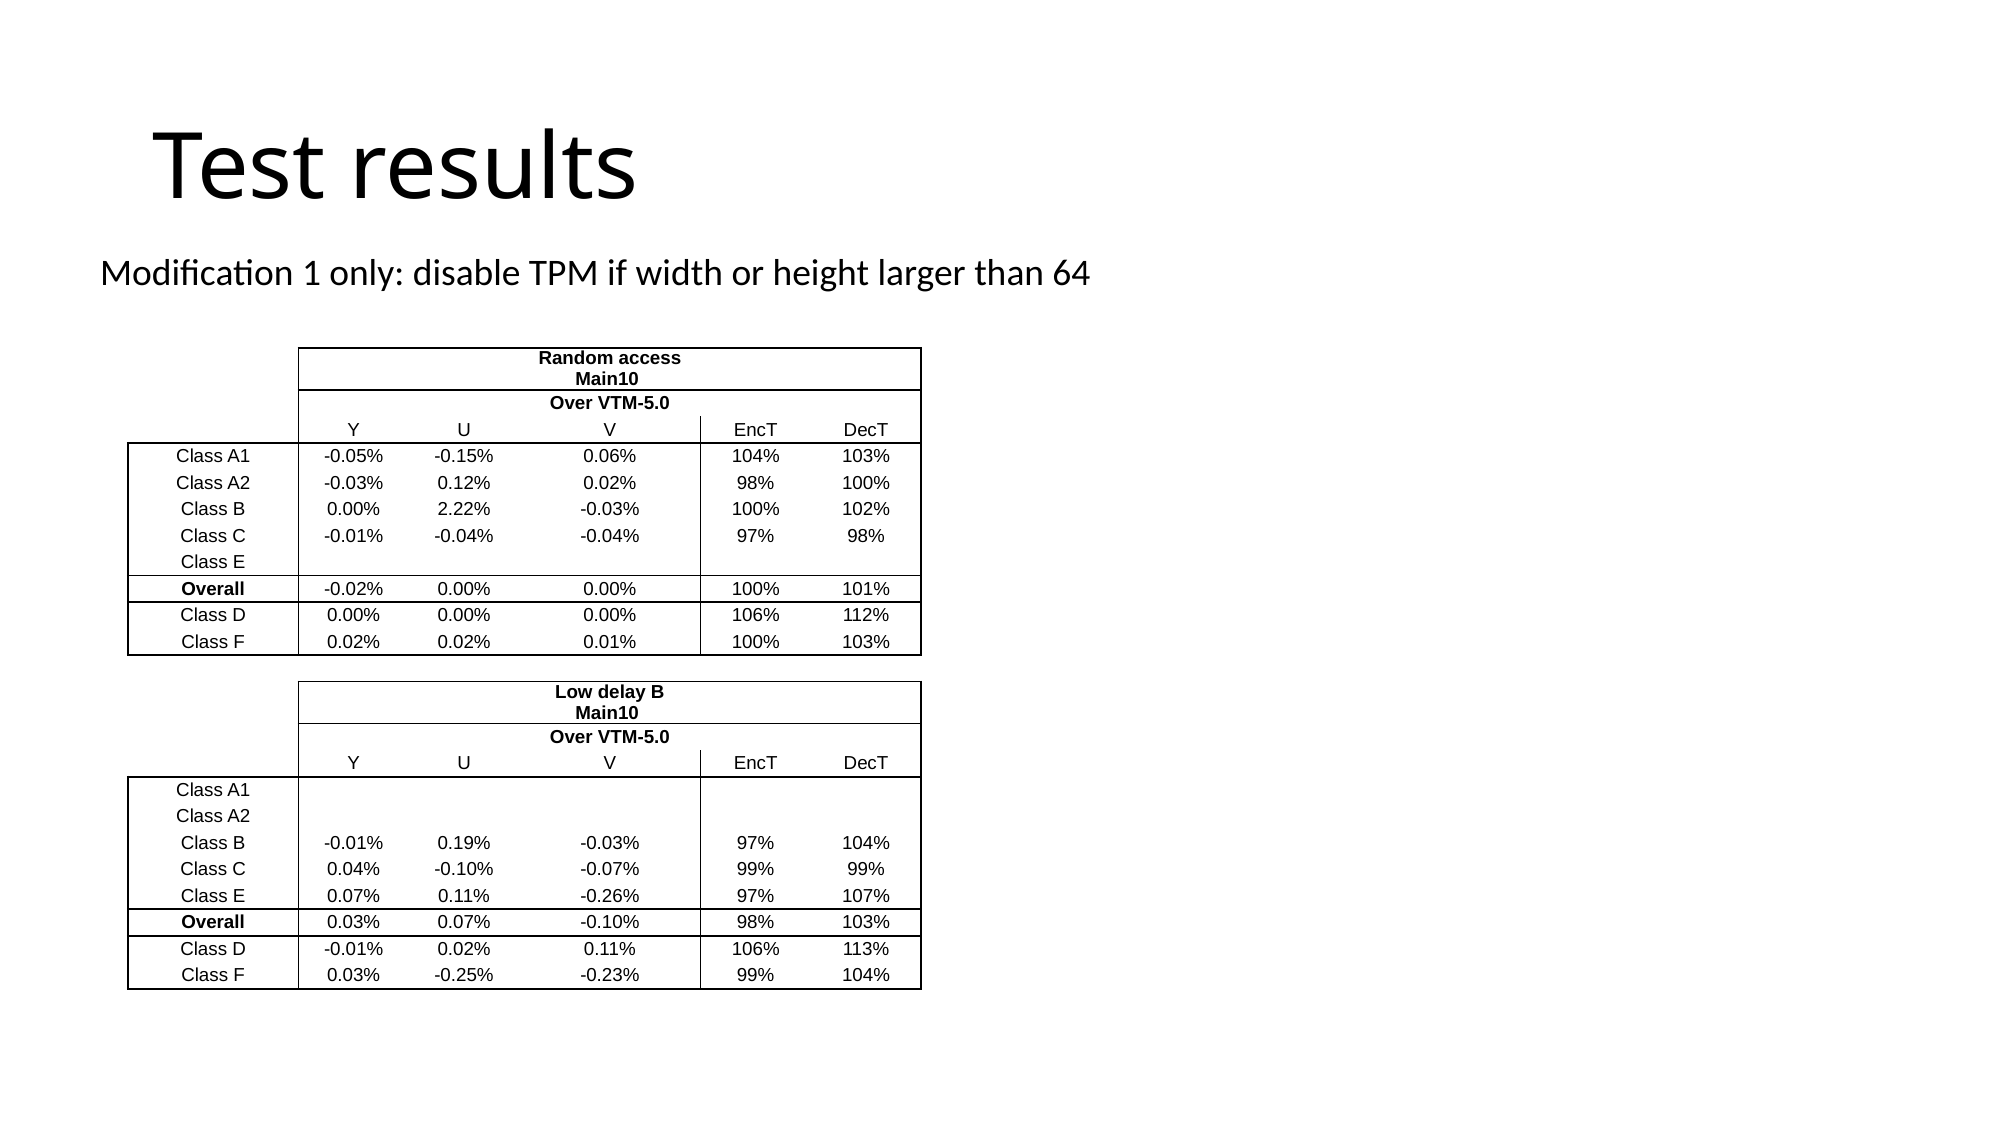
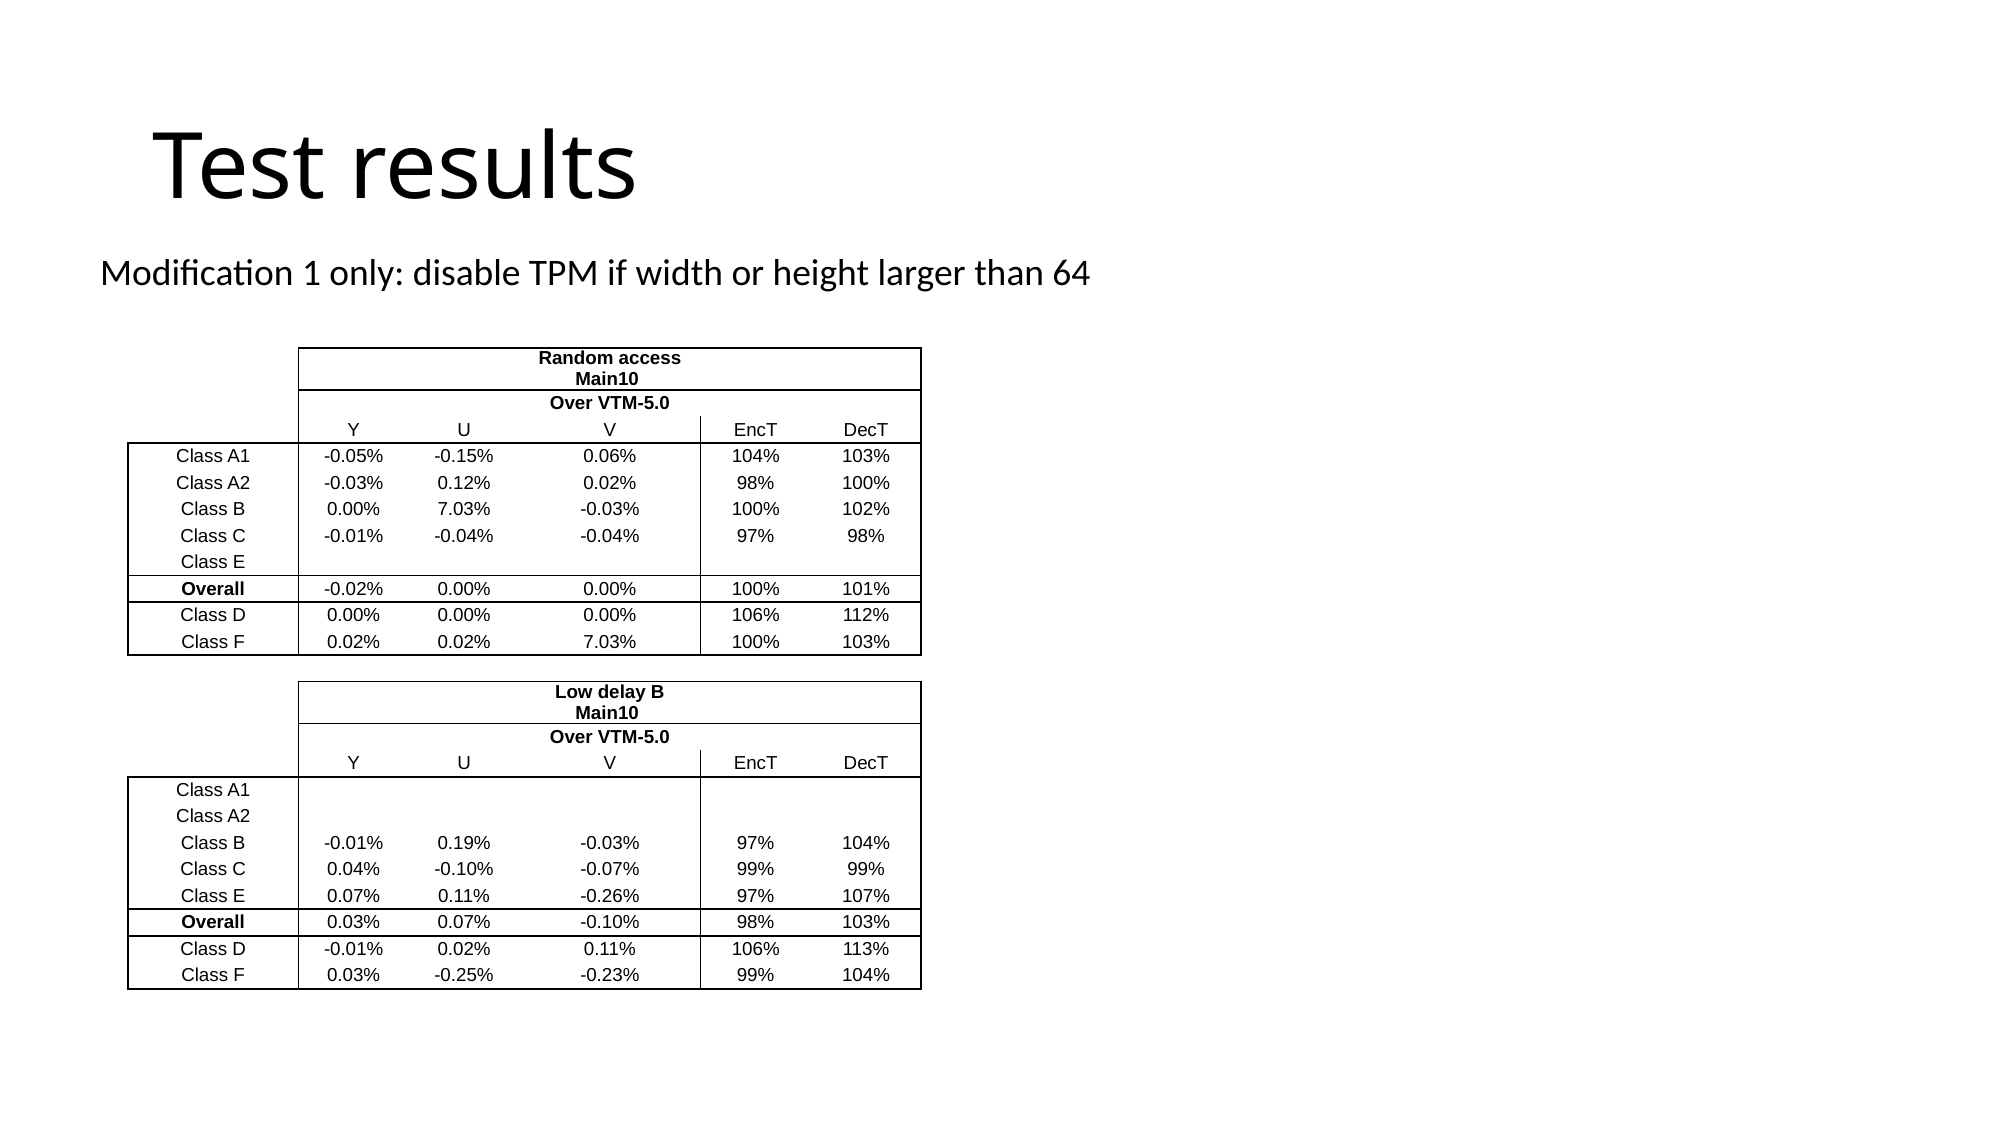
0.00% 2.22%: 2.22% -> 7.03% (464, 509)
0.02% 0.01%: 0.01% -> 7.03% (610, 642)
